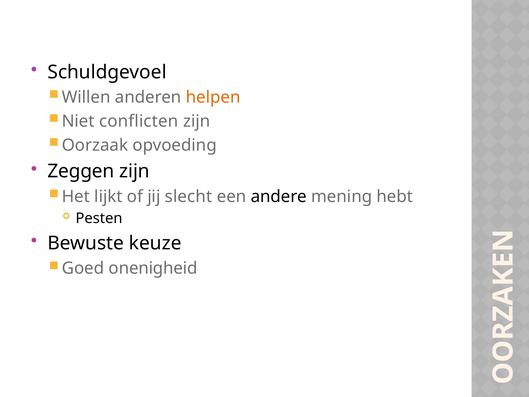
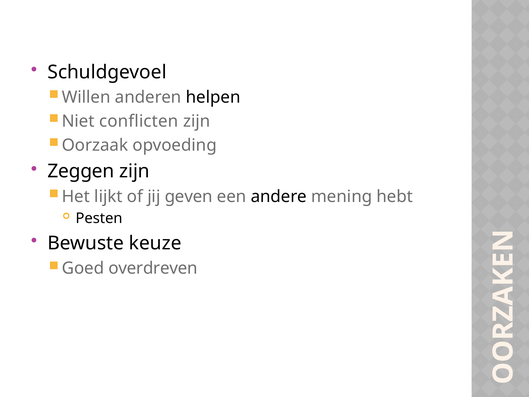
helpen colour: orange -> black (213, 97)
slecht: slecht -> geven (189, 196)
onenigheid: onenigheid -> overdreven (153, 268)
